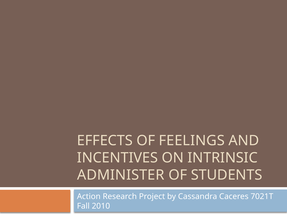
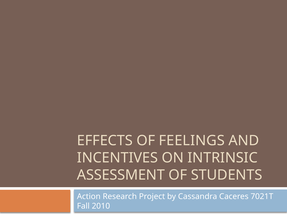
ADMINISTER: ADMINISTER -> ASSESSMENT (121, 175)
